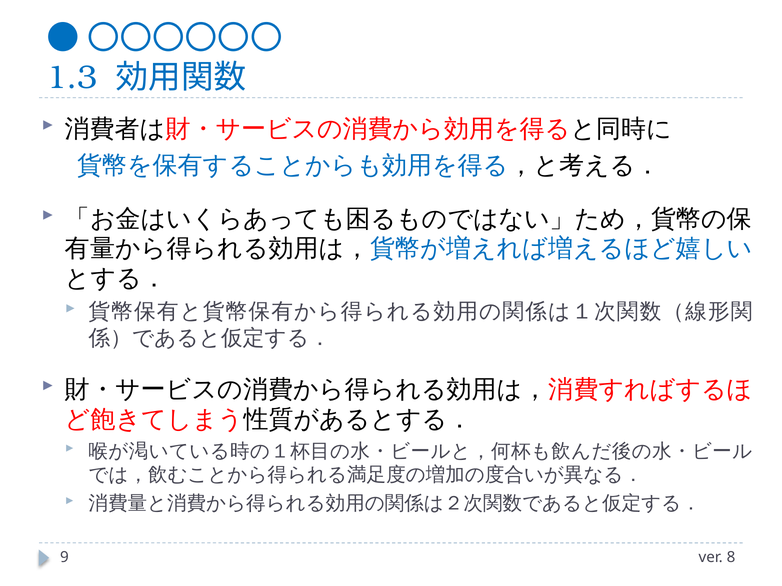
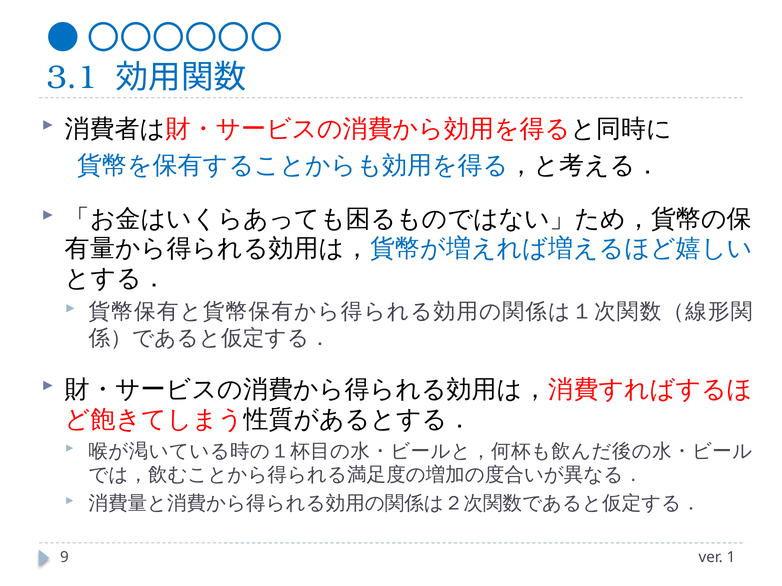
1.3: 1.3 -> 3.1 (72, 78)
8: 8 -> 1 (731, 558)
